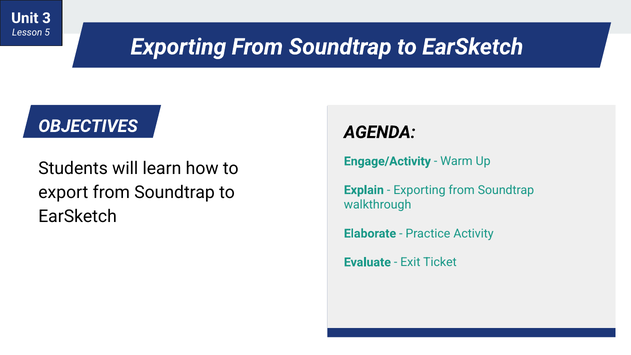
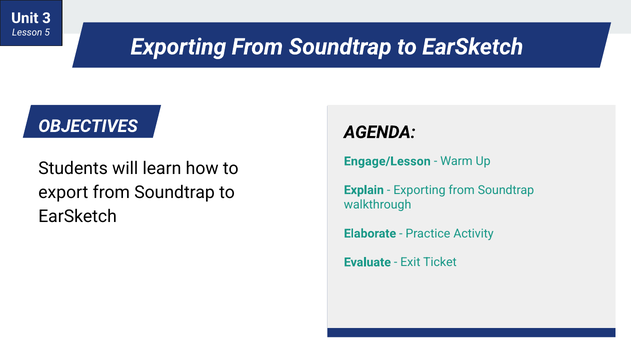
Engage/Activity: Engage/Activity -> Engage/Lesson (387, 161)
